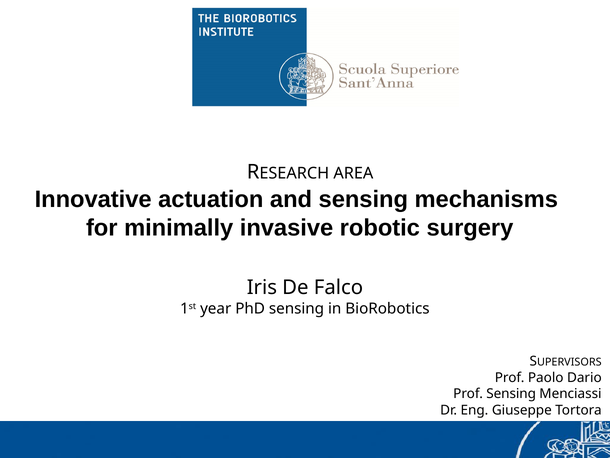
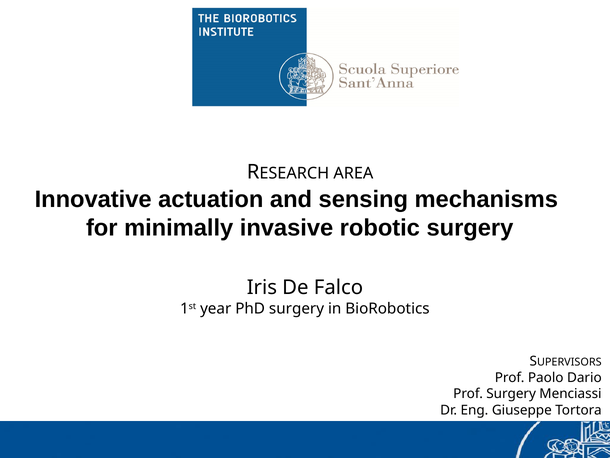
PhD sensing: sensing -> surgery (297, 308)
Prof Sensing: Sensing -> Surgery (511, 393)
